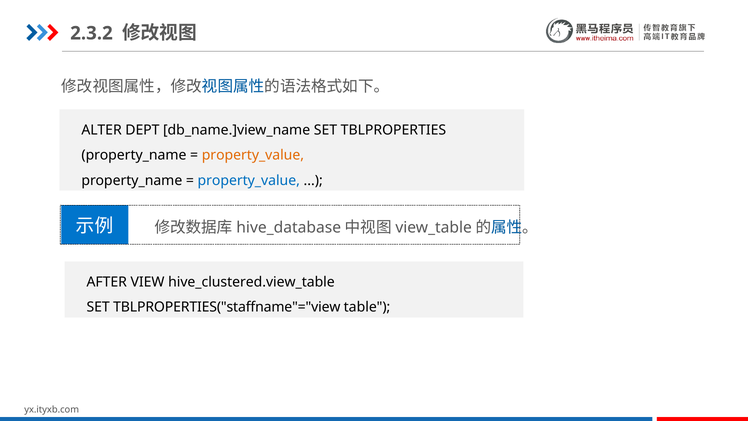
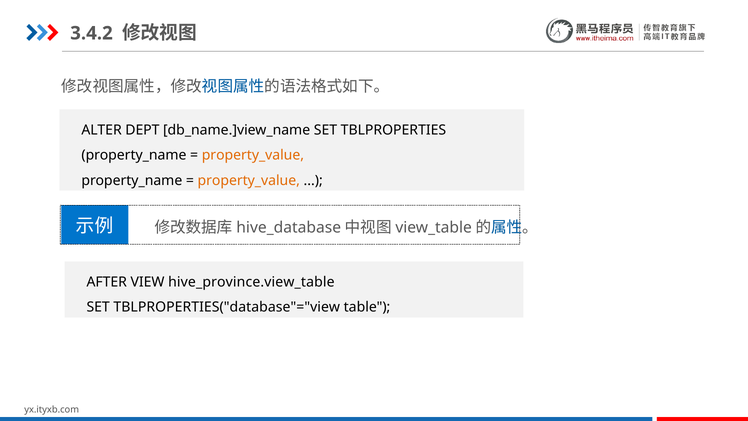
2.3.2: 2.3.2 -> 3.4.2 (91, 33)
property_value colour: blue -> orange (249, 180)
hive_clustered.view_table: hive_clustered.view_table -> hive_province.view_table (251, 282)
TBLPROPERTIES("staffname"="view: TBLPROPERTIES("staffname"="view -> TBLPROPERTIES("database"="view (227, 307)
